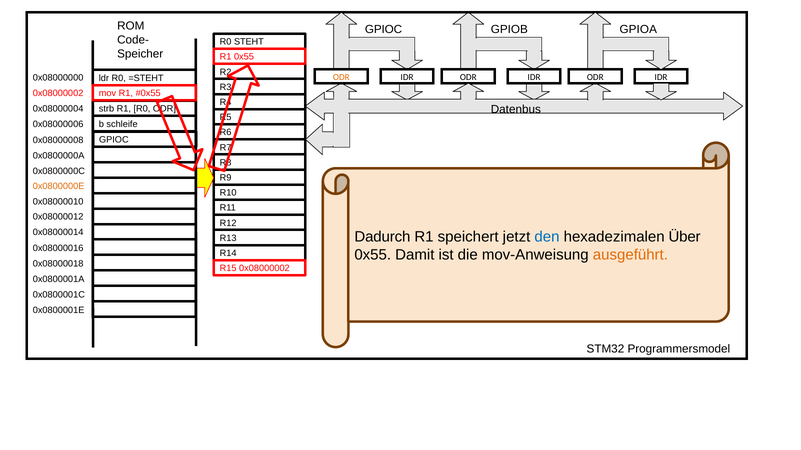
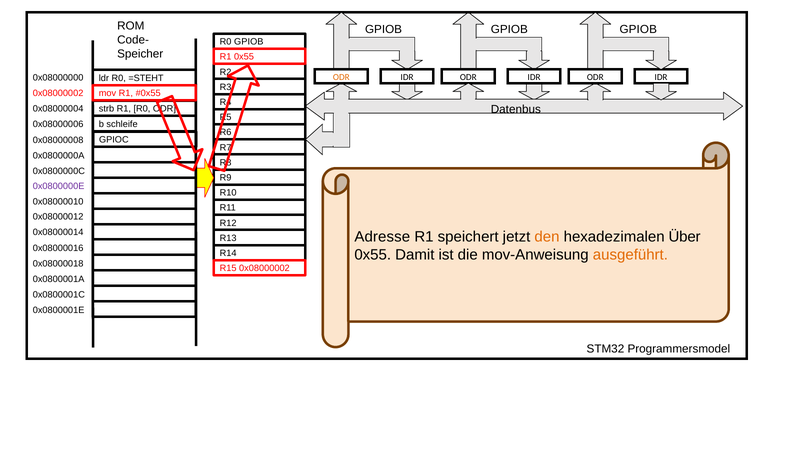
GPIOC: GPIOC -> GPIOB (384, 30)
GPIOB GPIOA: GPIOA -> GPIOB (638, 30)
R0 STEHT: STEHT -> GPIOB (249, 42)
0x0800000E colour: orange -> purple (59, 186)
Dadurch: Dadurch -> Adresse (382, 237)
den colour: blue -> orange (547, 237)
